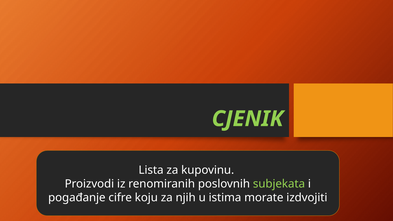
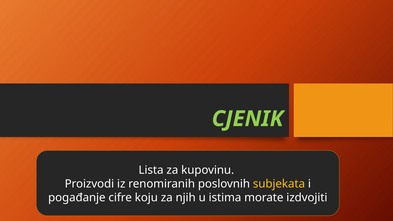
subjekata colour: light green -> yellow (279, 184)
